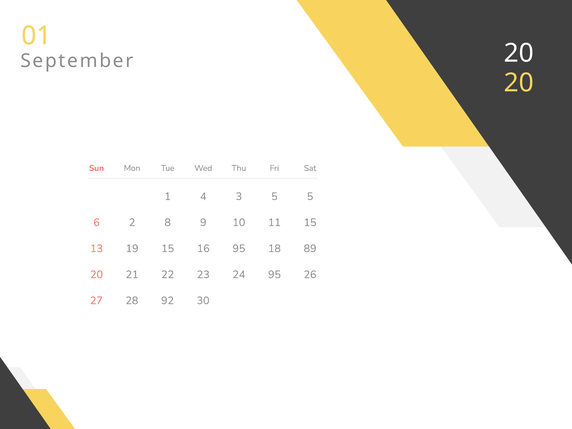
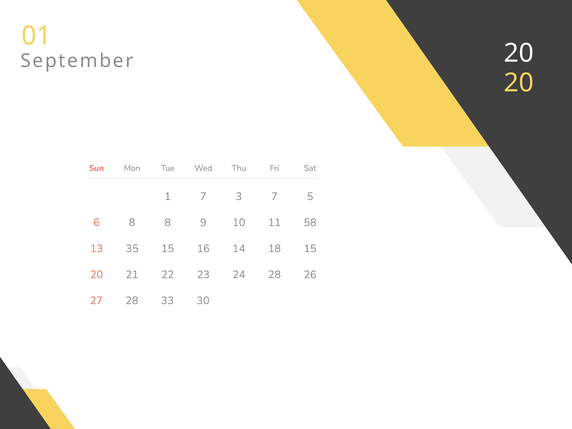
1 4: 4 -> 7 (203, 196)
3 5: 5 -> 7 (274, 196)
6 2: 2 -> 8 (132, 222)
11 15: 15 -> 58 (310, 222)
19: 19 -> 35 (132, 249)
16 95: 95 -> 14 (239, 249)
18 89: 89 -> 15 (310, 249)
24 95: 95 -> 28 (274, 275)
92: 92 -> 33 (168, 301)
